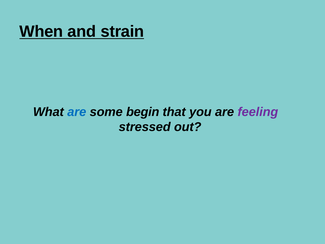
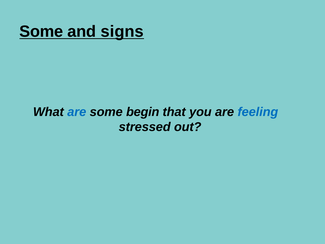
When: When -> Some (41, 31)
strain: strain -> signs (122, 31)
feeling colour: purple -> blue (258, 112)
